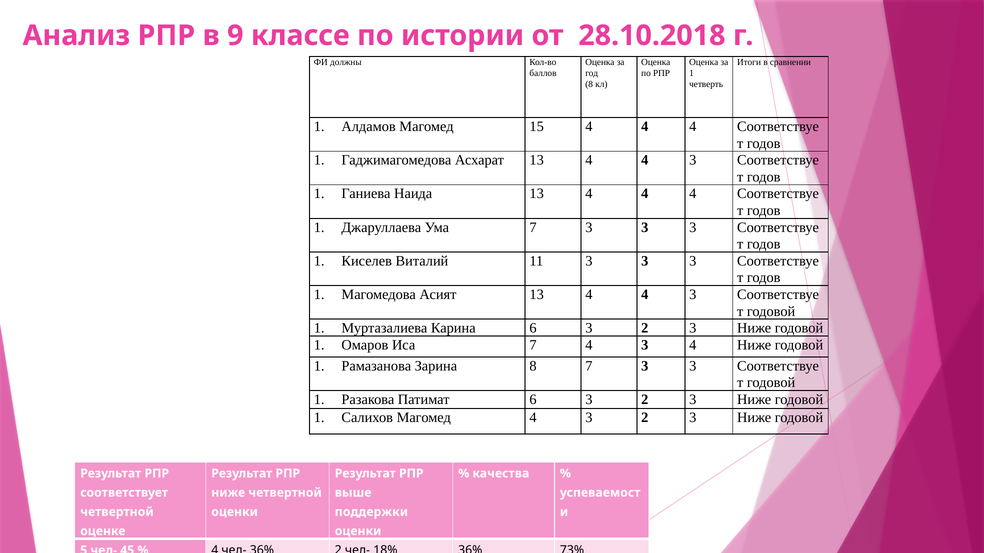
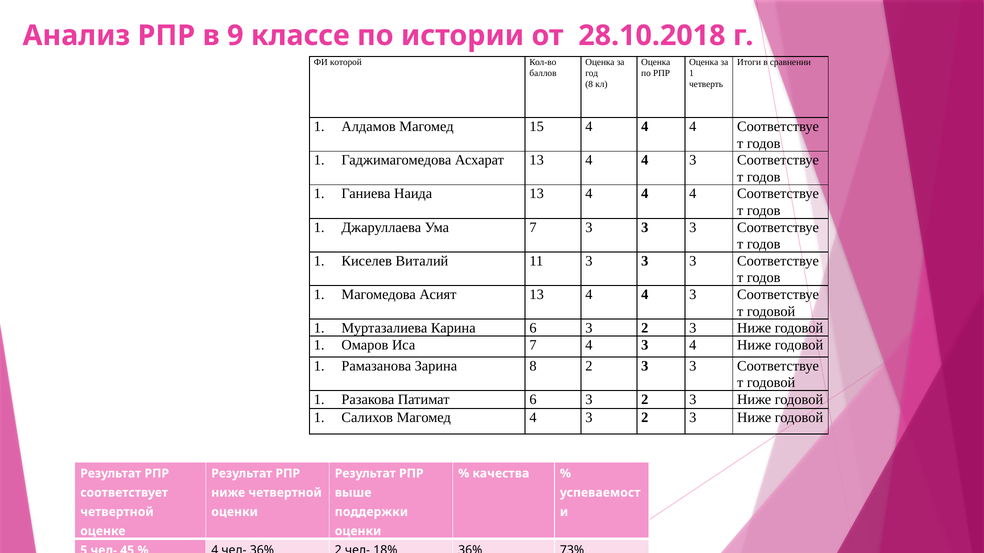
должны: должны -> которой (346, 62)
8 7: 7 -> 2 (589, 366)
